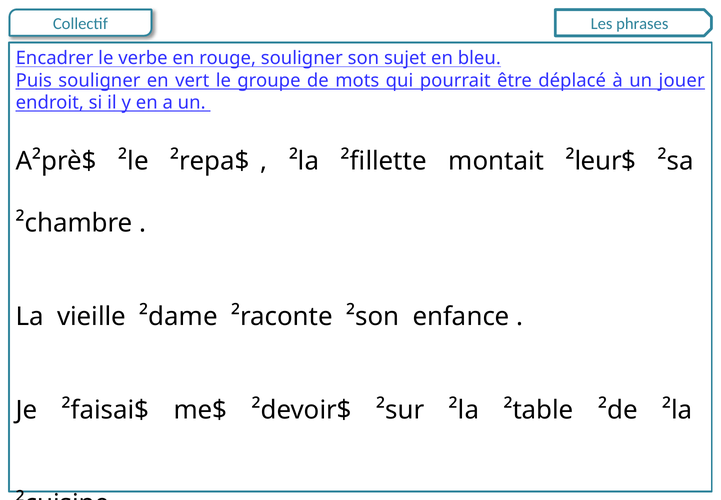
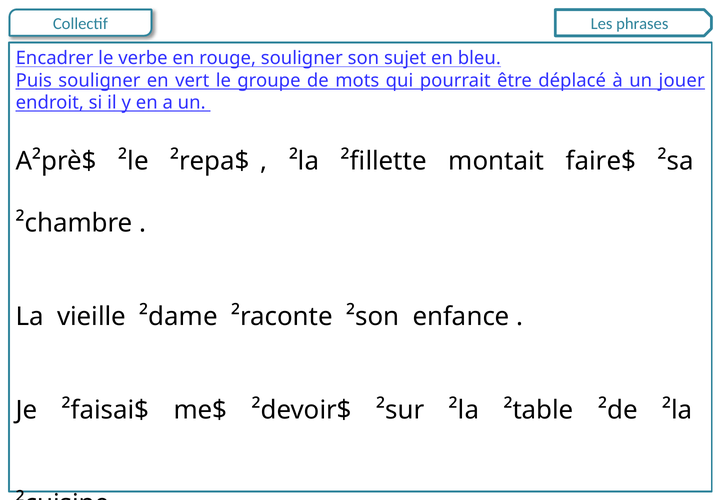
²leur$: ²leur$ -> faire$ (601, 161)
